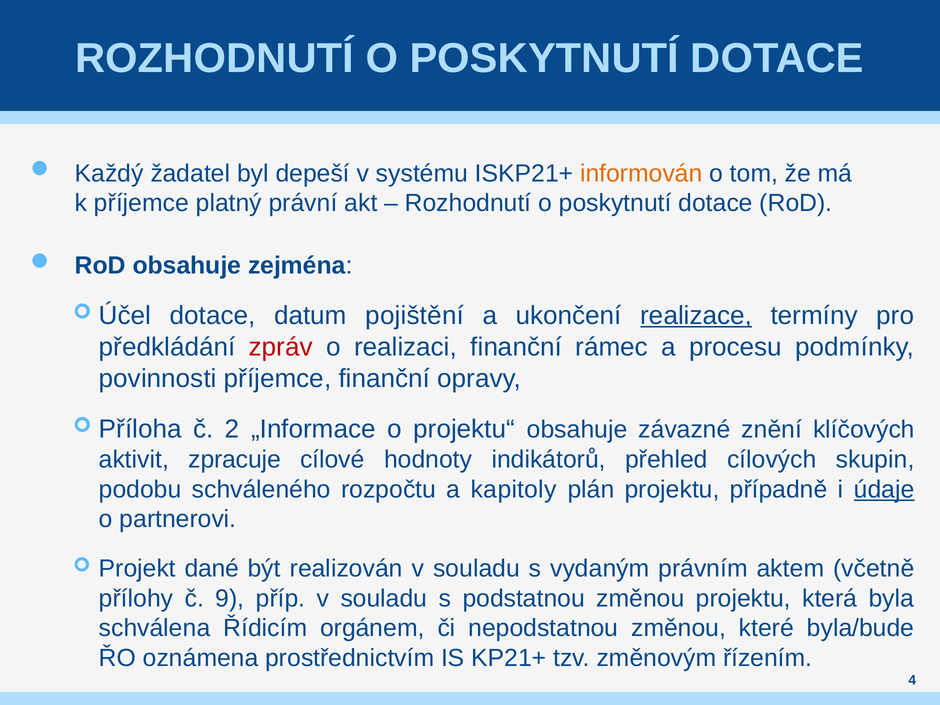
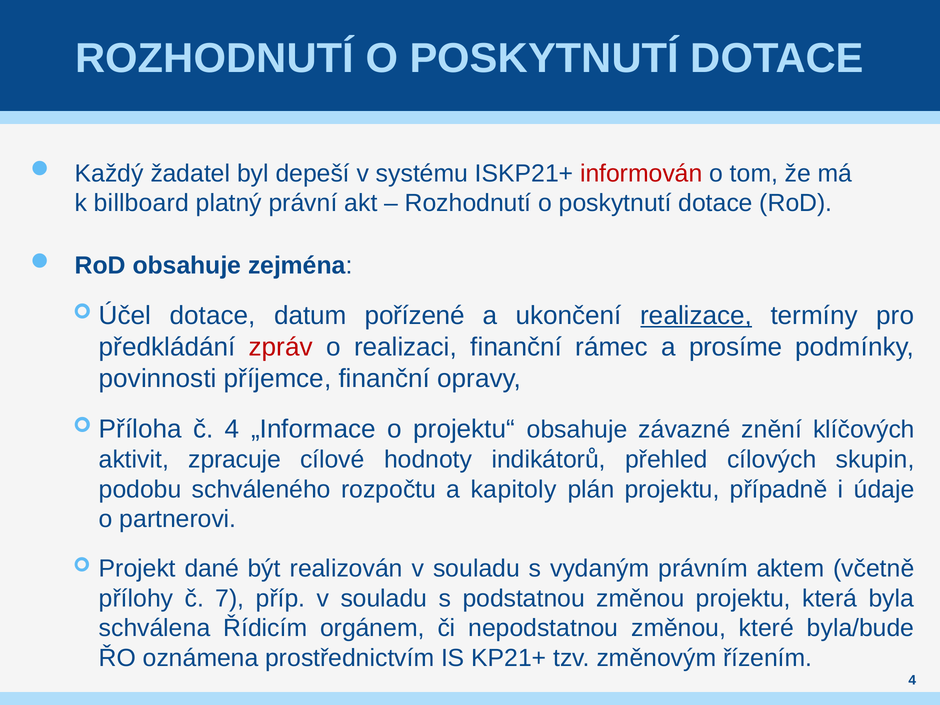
informován colour: orange -> red (641, 173)
k příjemce: příjemce -> billboard (141, 203)
pojištění: pojištění -> pořízené (415, 316)
procesu: procesu -> prosíme (736, 347)
č 2: 2 -> 4 (232, 429)
údaje underline: present -> none (884, 490)
9: 9 -> 7 (230, 598)
